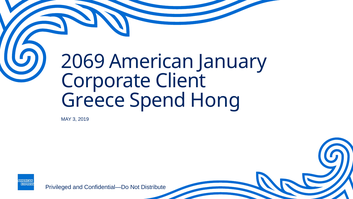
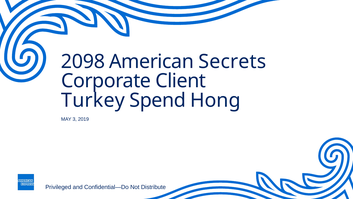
2069: 2069 -> 2098 (83, 62)
January: January -> Secrets (232, 62)
Greece: Greece -> Turkey (93, 100)
